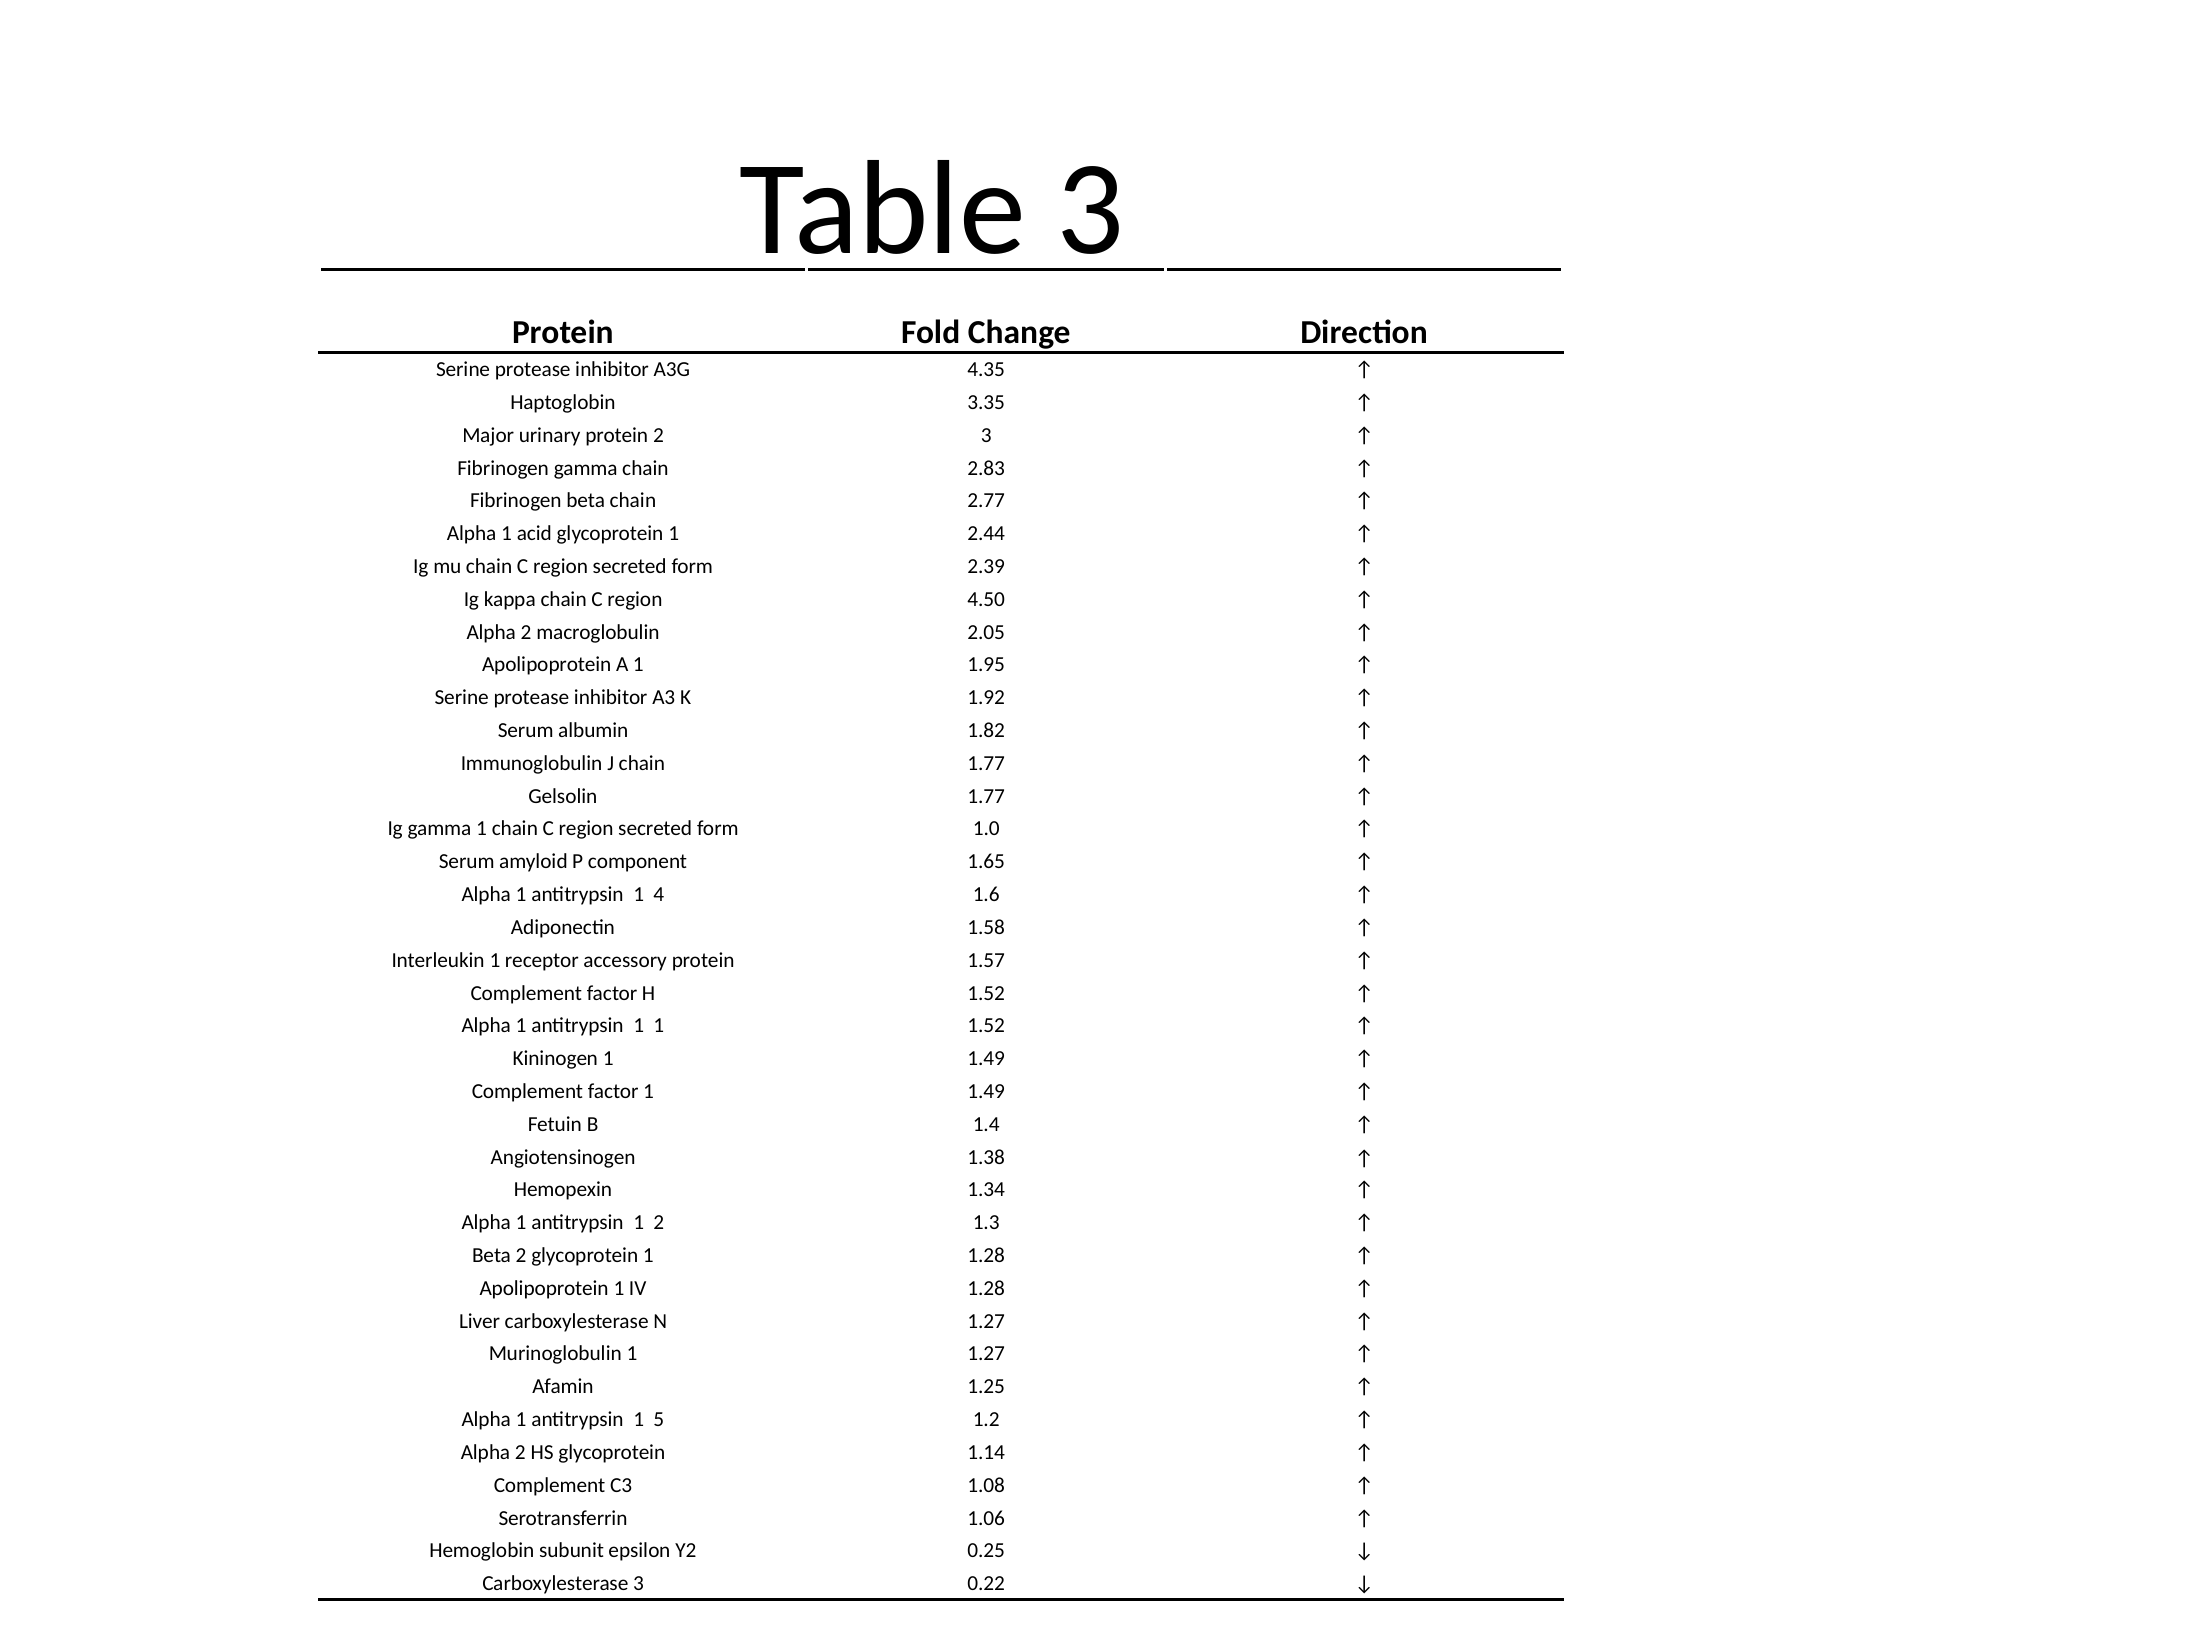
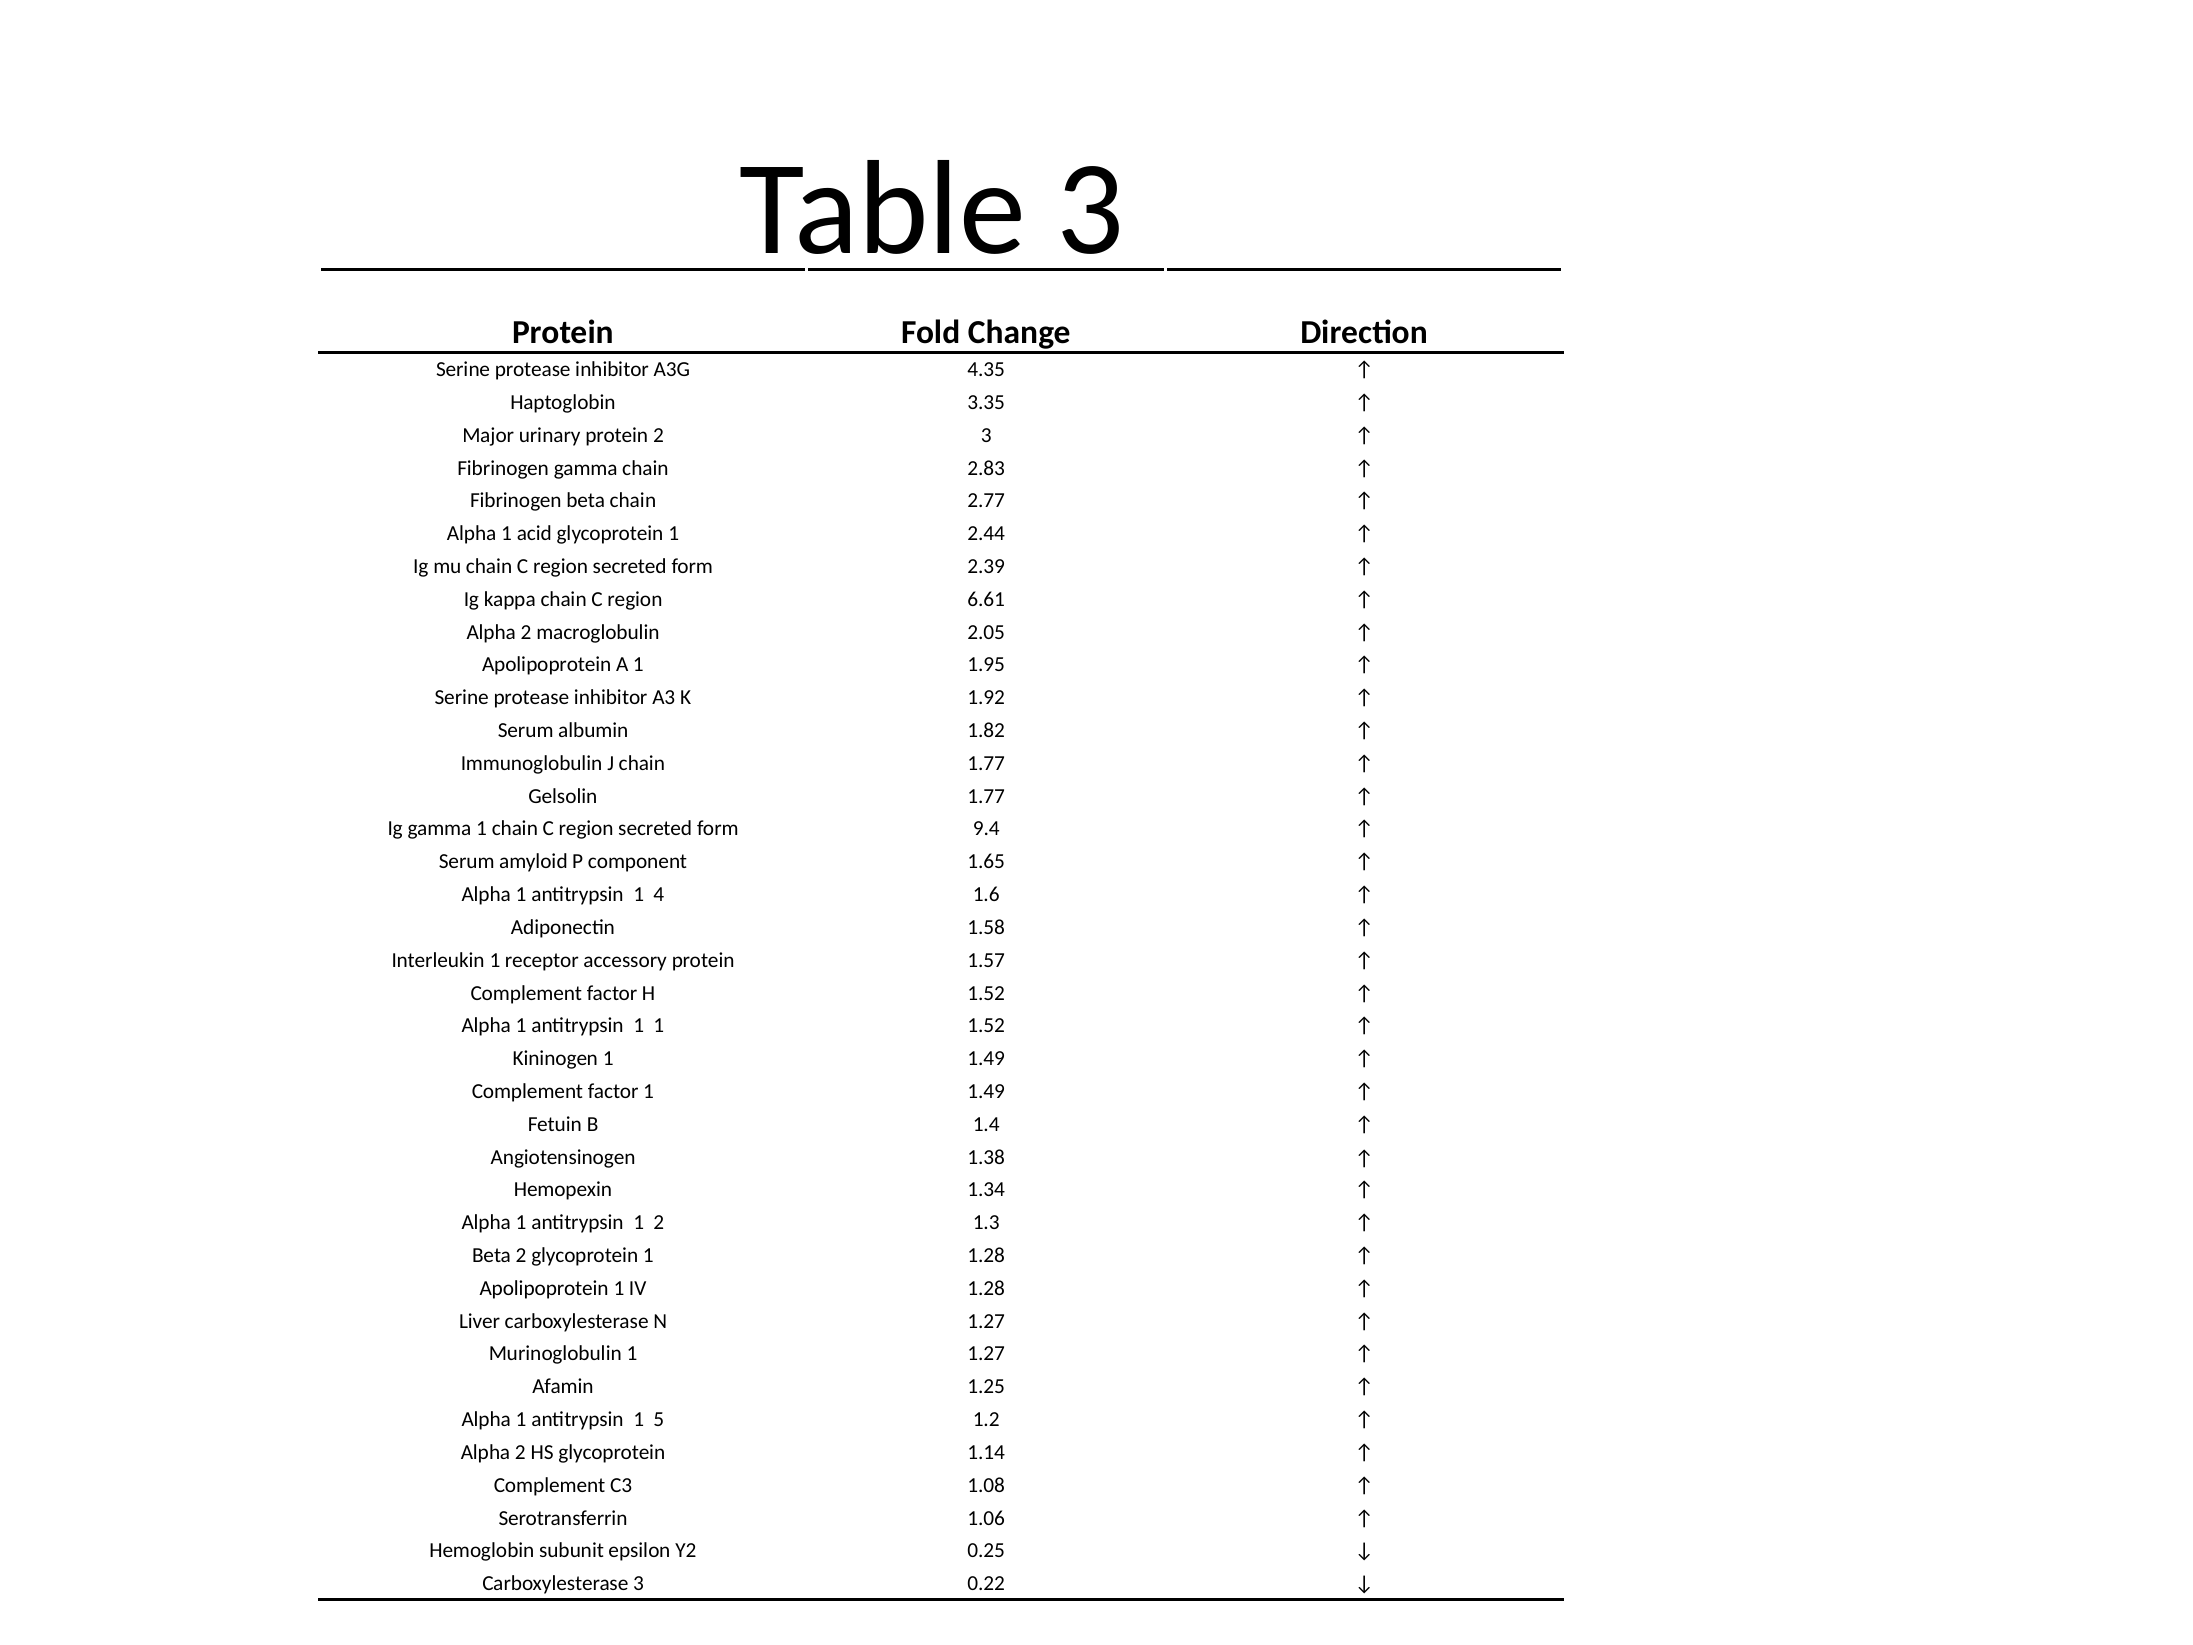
4.50: 4.50 -> 6.61 (986, 599)
1.0: 1.0 -> 9.4 (986, 829)
